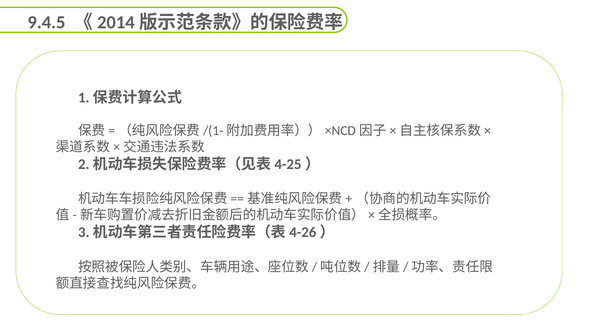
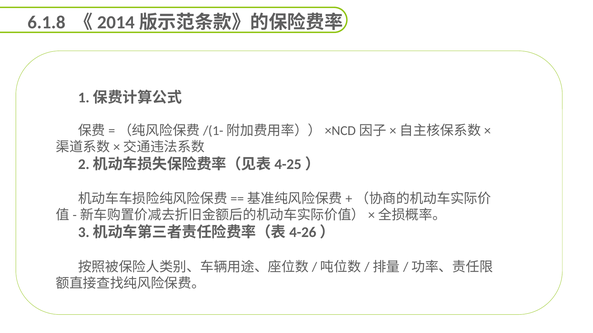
9.4.5: 9.4.5 -> 6.1.8 (46, 22)
